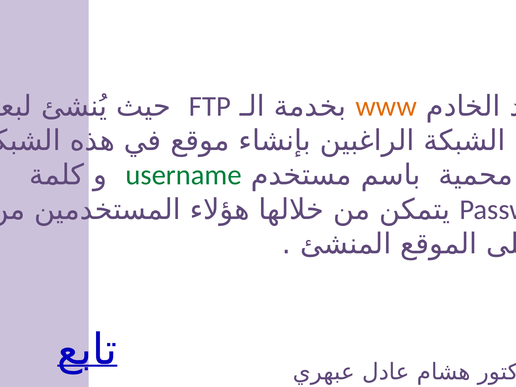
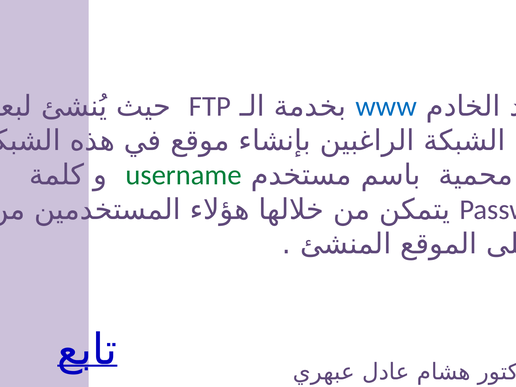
www colour: orange -> blue (386, 106)
